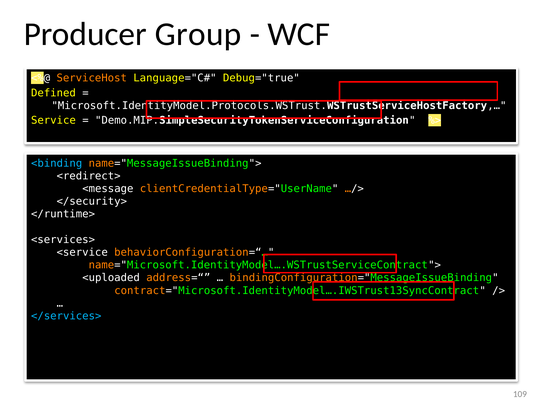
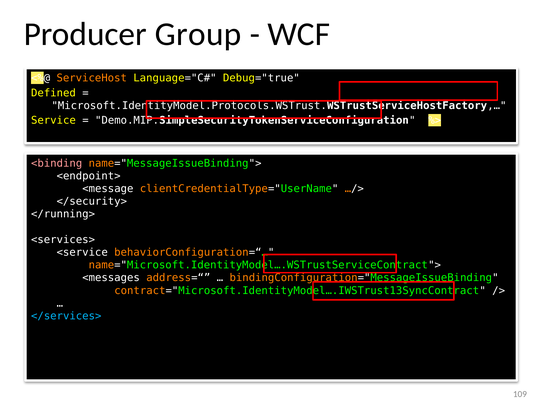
<binding colour: light blue -> pink (57, 163)
<redirect>: <redirect> -> <endpoint> (89, 176)
</runtime>: </runtime> -> </running> (63, 214)
<uploaded: <uploaded -> <messages (111, 278)
